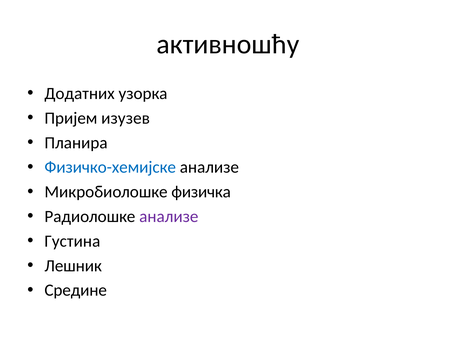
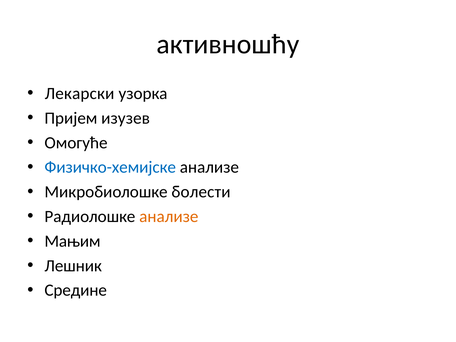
Додатних: Додатних -> Лекарски (80, 94)
Планира: Планира -> Омогуће (76, 143)
физичка: физичка -> болести (201, 192)
анализе colour: purple -> orange (169, 217)
Густина: Густина -> Мањим (72, 241)
